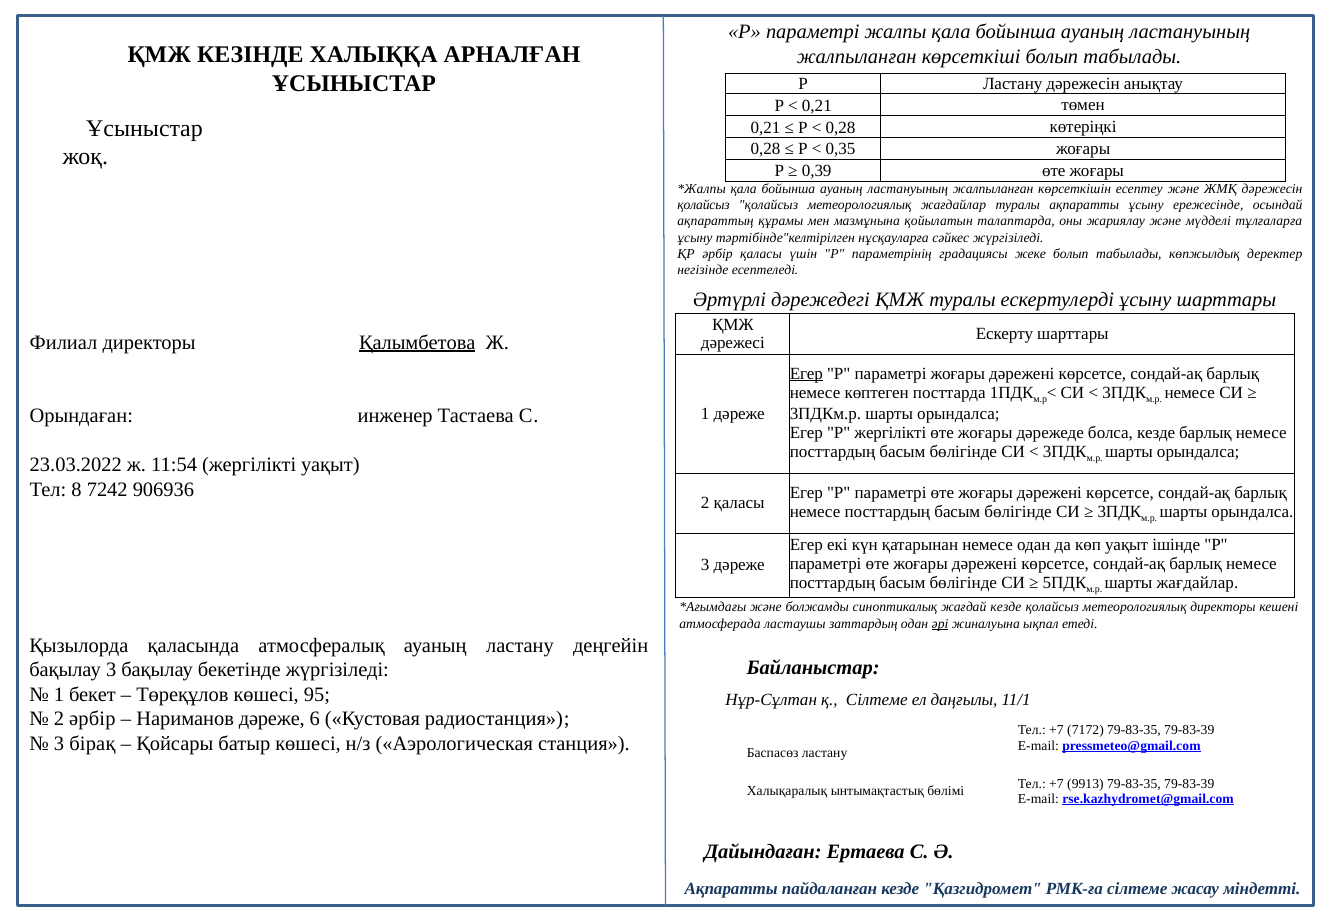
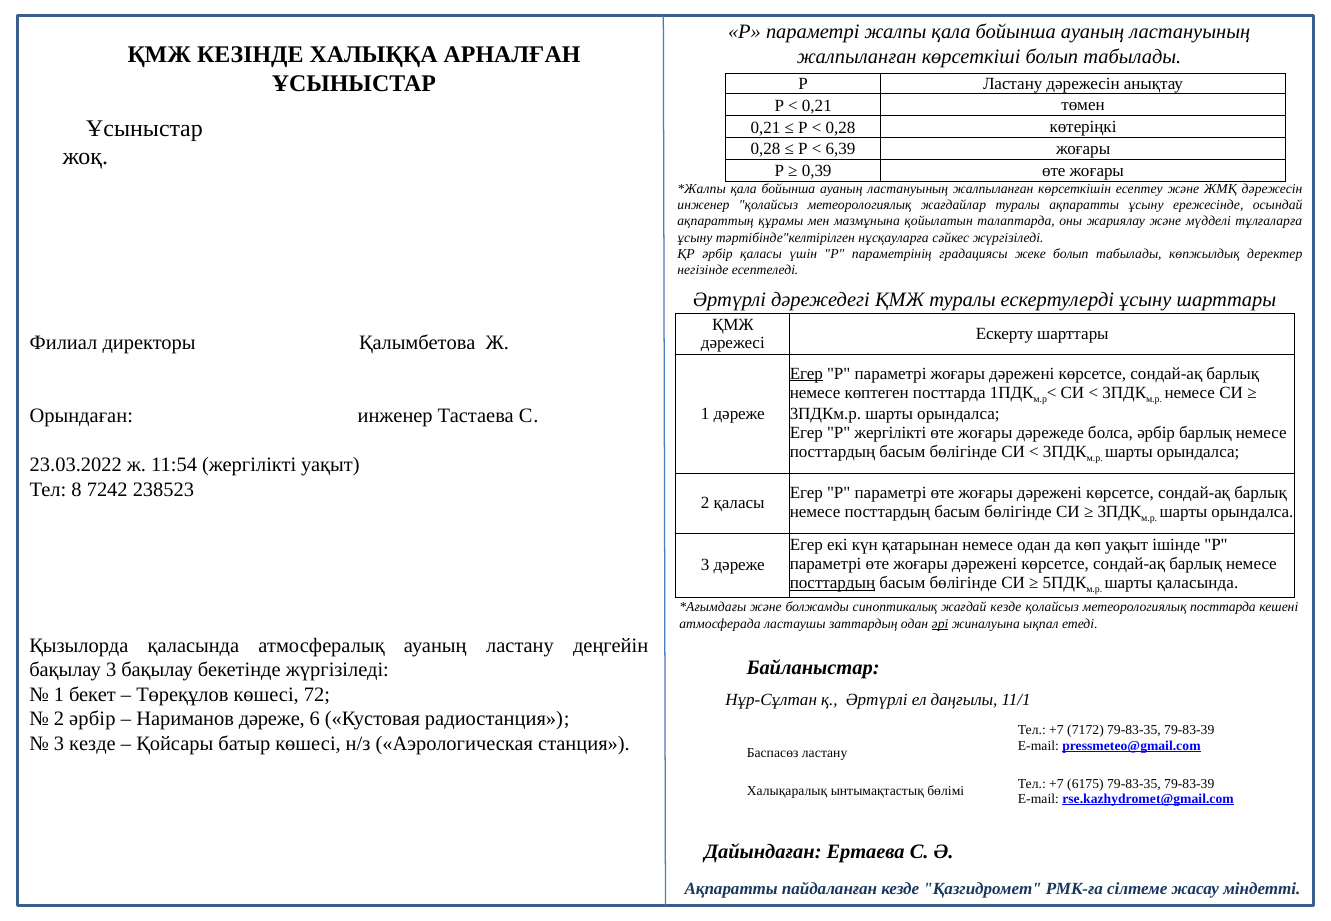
0,35: 0,35 -> 6,39 (841, 149)
қолайсыз: қолайсыз -> инженер (704, 205)
Қалымбетова underline: present -> none (417, 342)
болса кезде: кезде -> әрбір (1156, 433)
906936: 906936 -> 238523 (163, 490)
посттардың underline: none -> present (833, 583)
шарты жағдайлар: жағдайлар -> қаласында (1197, 583)
метеорологиялық директоры: директоры -> посттарда (1223, 608)
95: 95 -> 72 (317, 695)
қ Сілтеме: Сілтеме -> Әртүрлі (877, 700)
3 бірақ: бірақ -> кезде (92, 744)
9913: 9913 -> 6175 (1085, 784)
